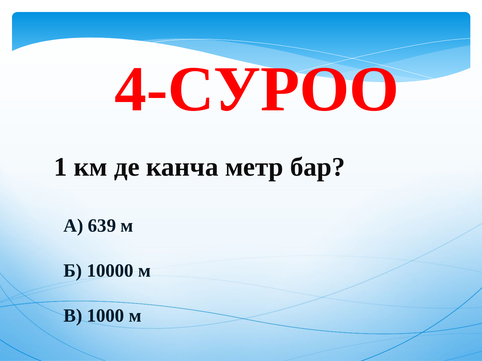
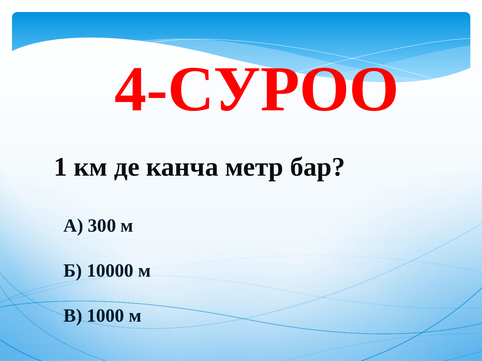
639: 639 -> 300 (102, 226)
